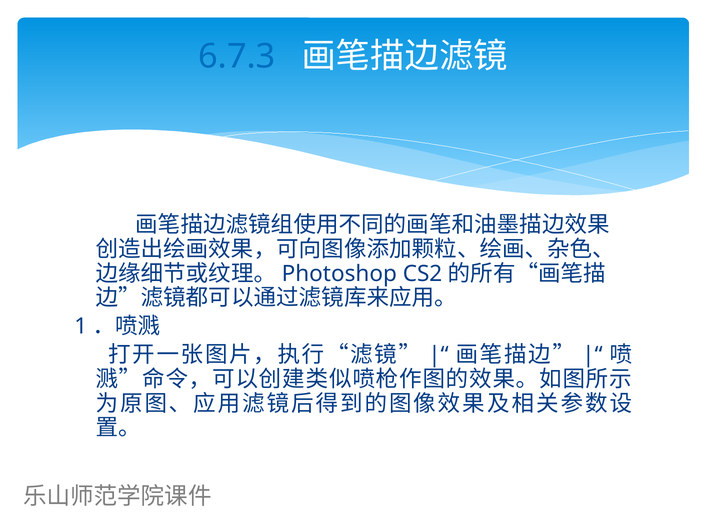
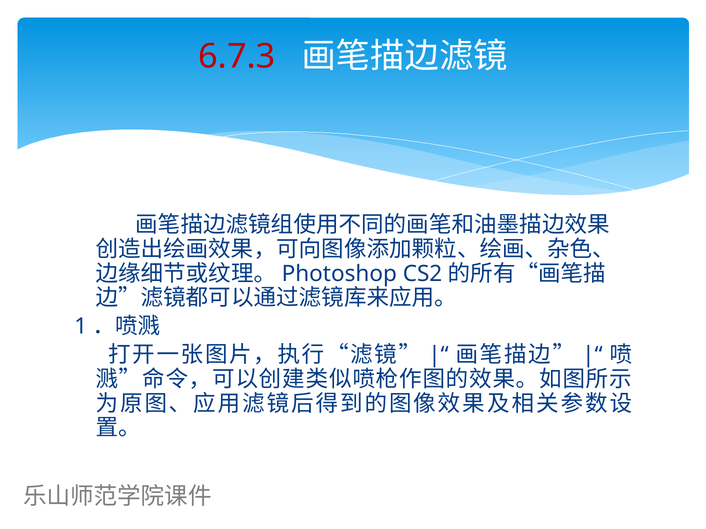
6.7.3 colour: blue -> red (237, 56)
